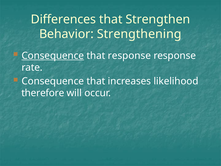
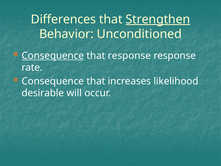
Strengthen underline: none -> present (158, 19)
Strengthening: Strengthening -> Unconditioned (139, 34)
therefore: therefore -> desirable (43, 93)
